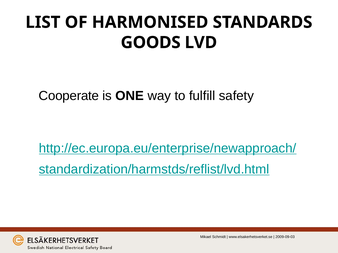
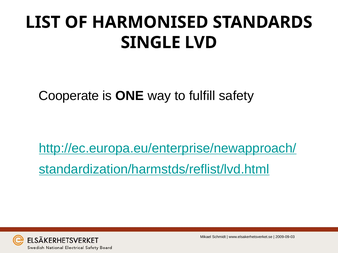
GOODS: GOODS -> SINGLE (151, 43)
